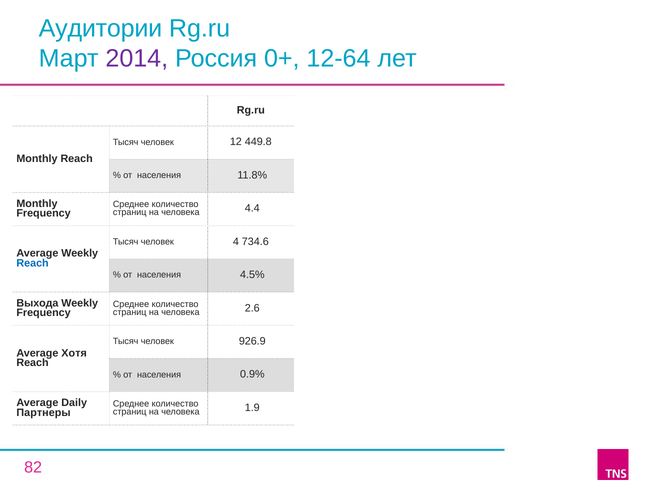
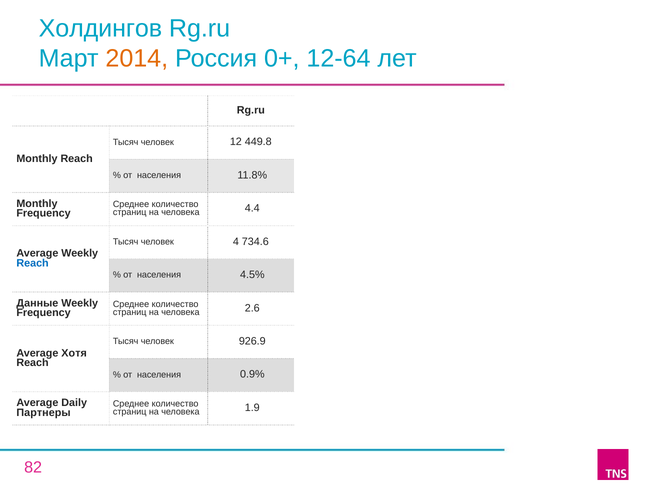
Аудитории: Аудитории -> Холдингов (100, 29)
2014 colour: purple -> orange (137, 59)
Выхода: Выхода -> Данные (37, 304)
